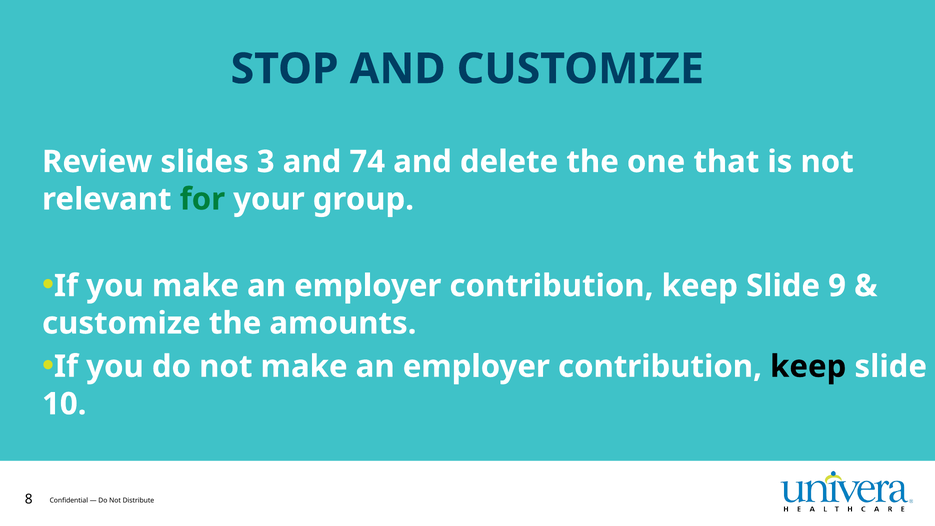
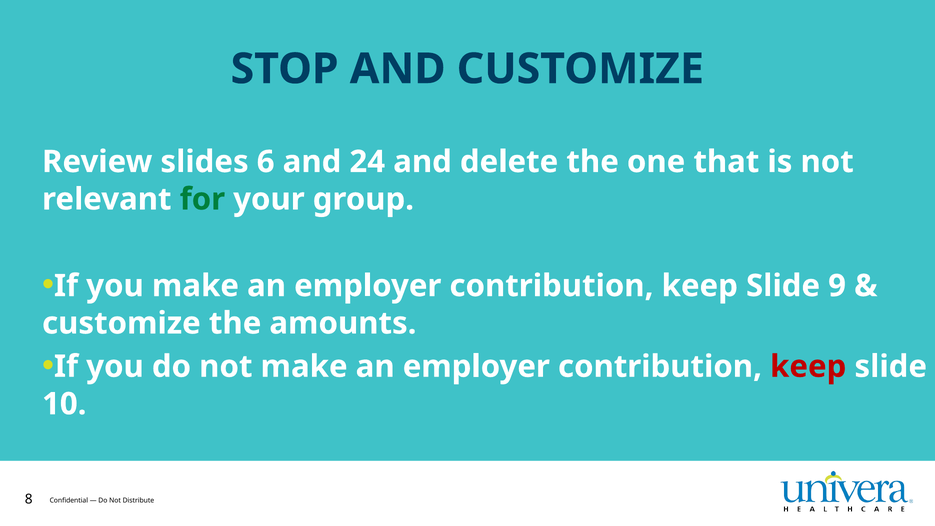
3: 3 -> 6 (266, 162)
74: 74 -> 24 (367, 162)
keep colour: black -> red (808, 367)
